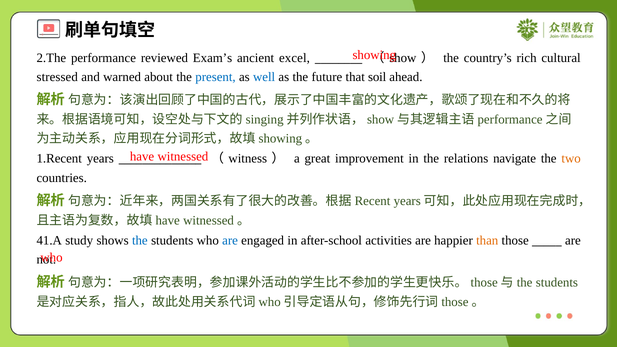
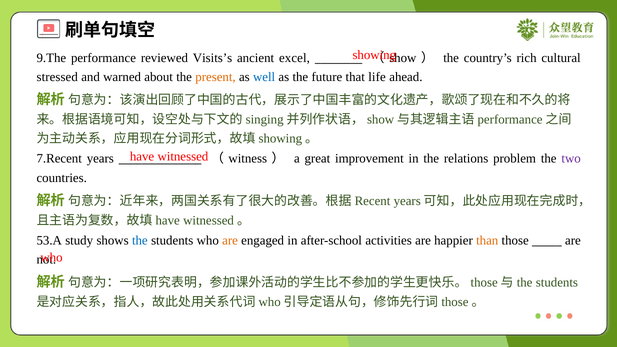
2.The: 2.The -> 9.The (51, 58)
Exam’s: Exam’s -> Visits’s (213, 58)
present colour: blue -> orange (216, 77)
soil: soil -> life (377, 77)
1.Recent: 1.Recent -> 7.Recent (59, 159)
navigate: navigate -> problem (515, 159)
two colour: orange -> purple (571, 159)
41.A: 41.A -> 53.A (49, 240)
are colour: blue -> orange (230, 240)
